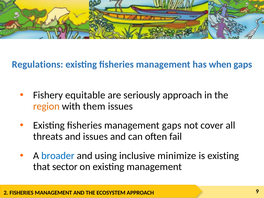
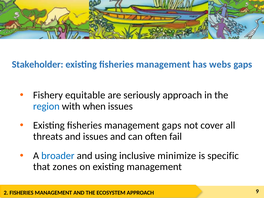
Regulations: Regulations -> Stakeholder (38, 64)
when: when -> webs (220, 64)
region colour: orange -> blue (46, 106)
them: them -> when (94, 106)
is existing: existing -> specific (223, 156)
sector: sector -> zones (65, 167)
